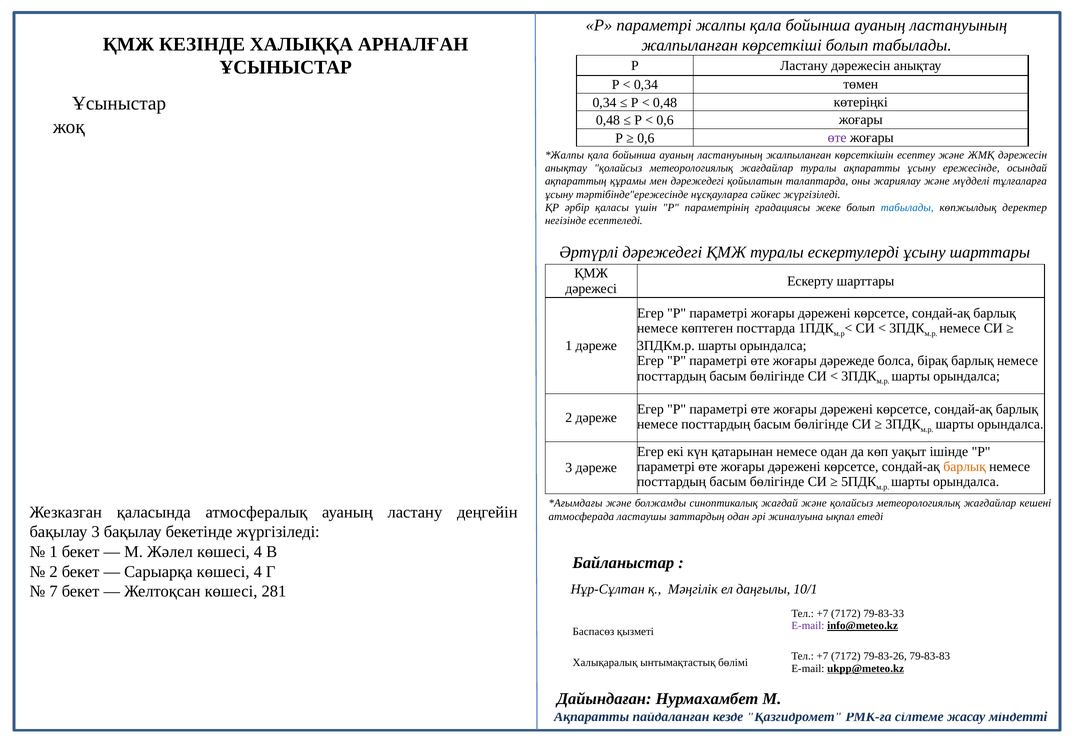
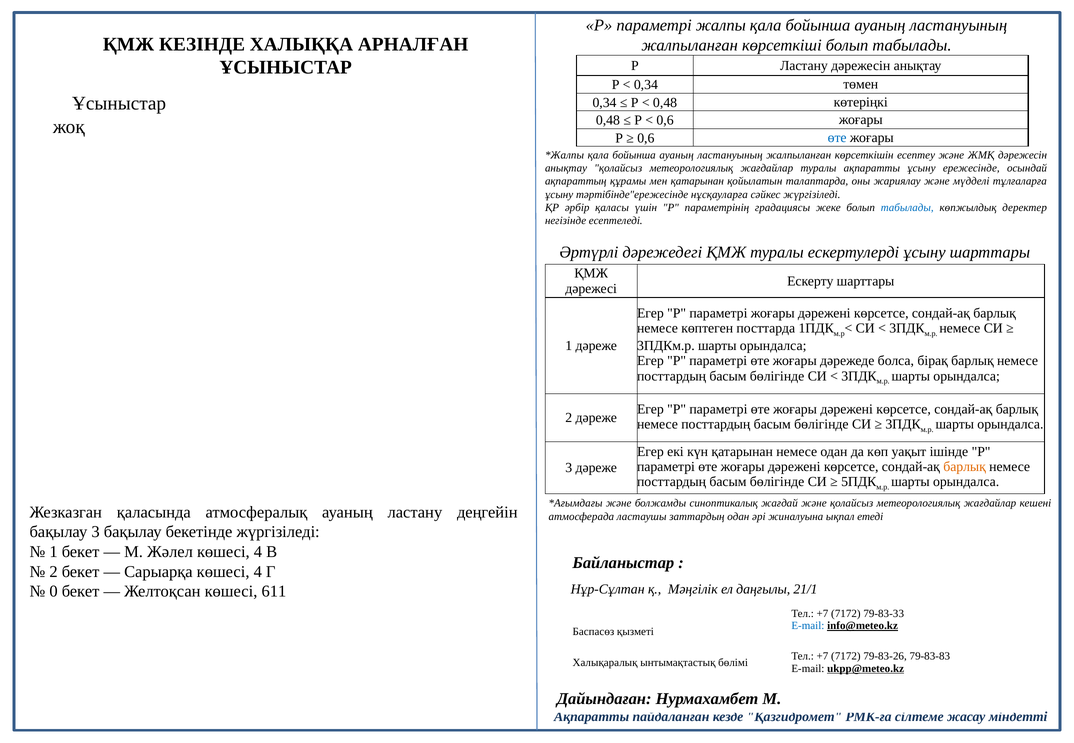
өте colour: purple -> blue (837, 138)
мен дәрежедегі: дәрежедегі -> қатарынан (697, 181)
10/1: 10/1 -> 21/1 (805, 589)
7: 7 -> 0 (54, 592)
281: 281 -> 611 (274, 592)
E-mail colour: purple -> blue (808, 626)
